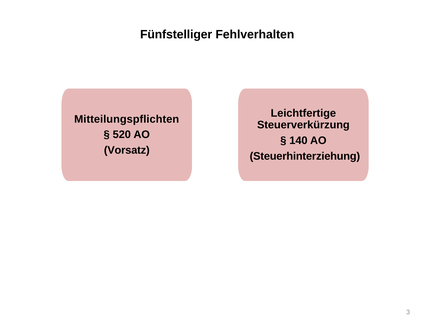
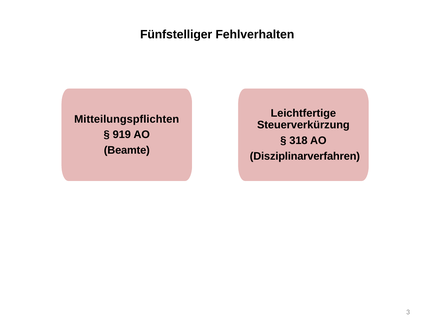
520: 520 -> 919 (122, 135)
140: 140 -> 318 (298, 141)
Vorsatz: Vorsatz -> Beamte (127, 150)
Steuerhinterziehung: Steuerhinterziehung -> Disziplinarverfahren (305, 156)
